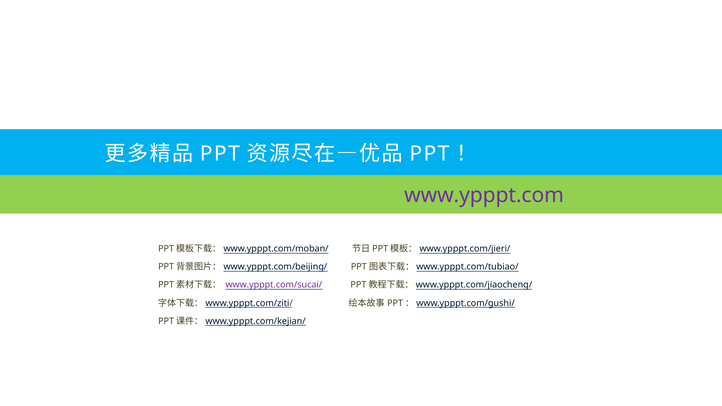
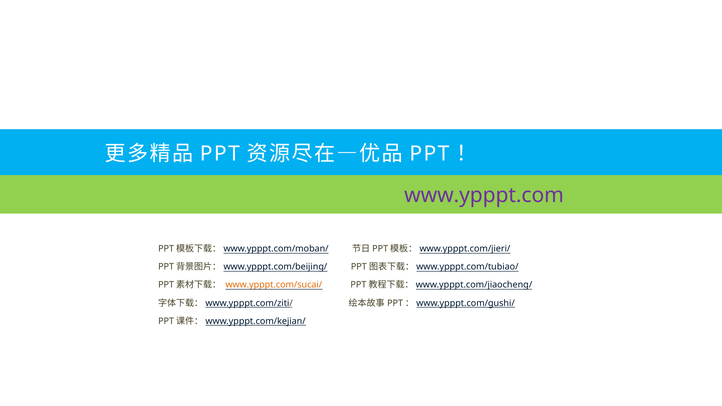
www.ypppt.com/sucai/ colour: purple -> orange (274, 285)
